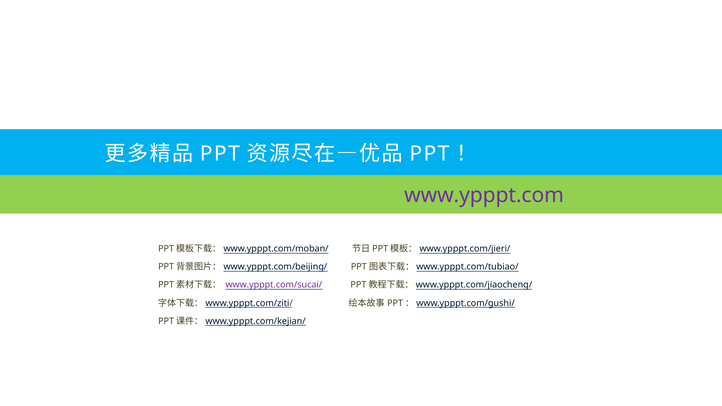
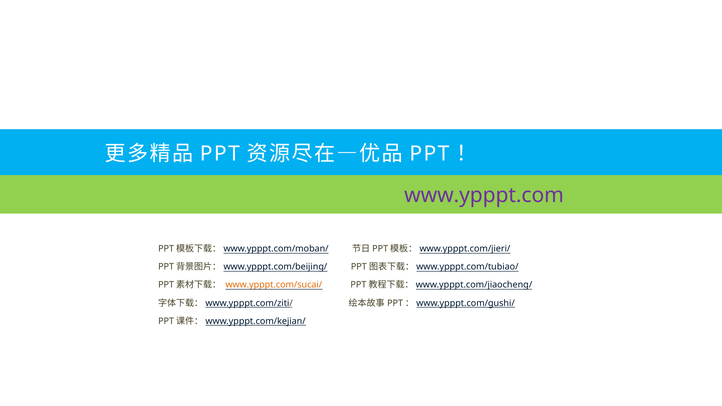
www.ypppt.com/sucai/ colour: purple -> orange (274, 285)
